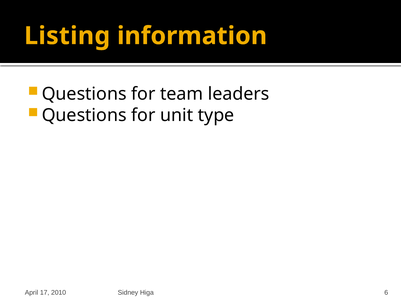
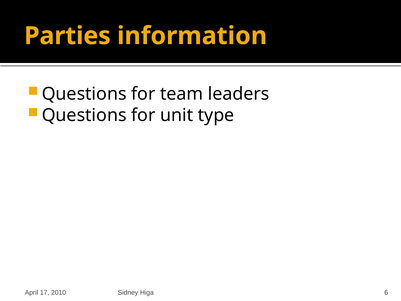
Listing: Listing -> Parties (67, 36)
